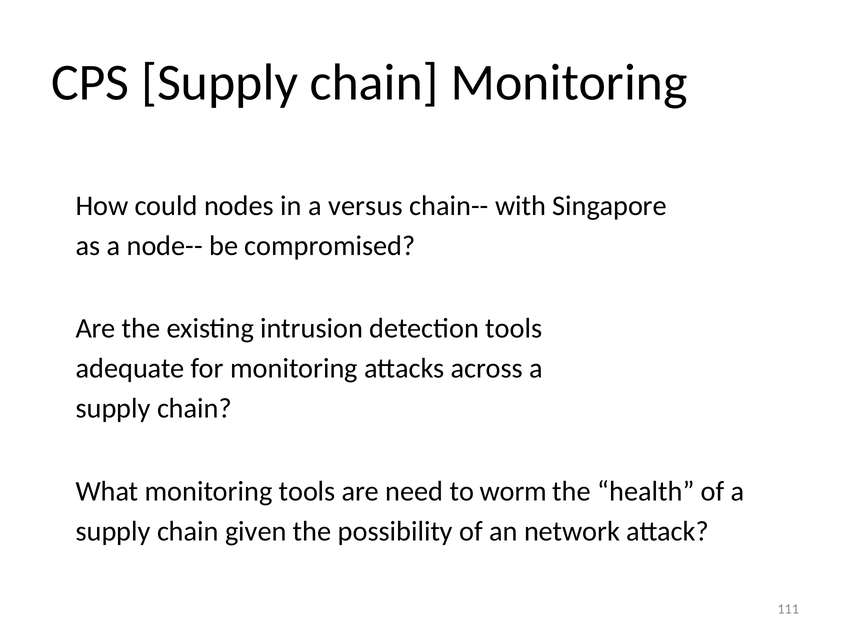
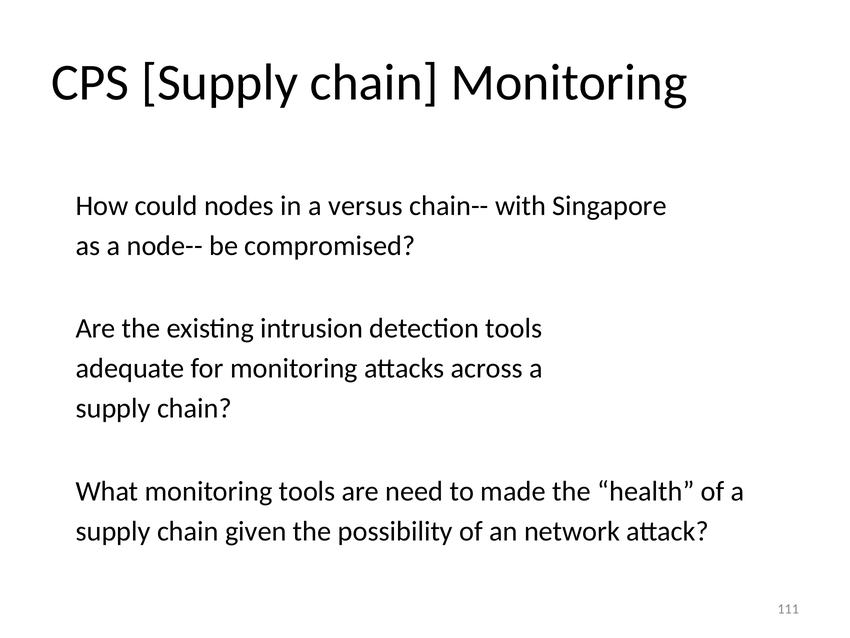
worm: worm -> made (513, 491)
